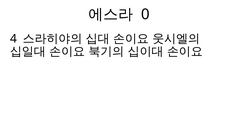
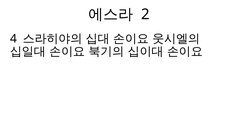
0: 0 -> 2 (145, 14)
